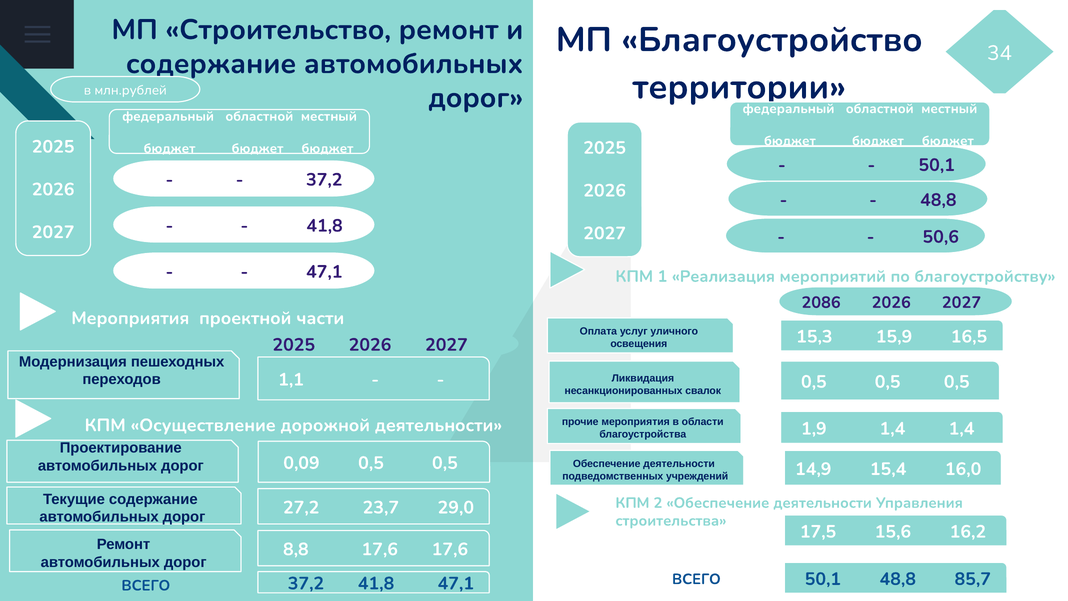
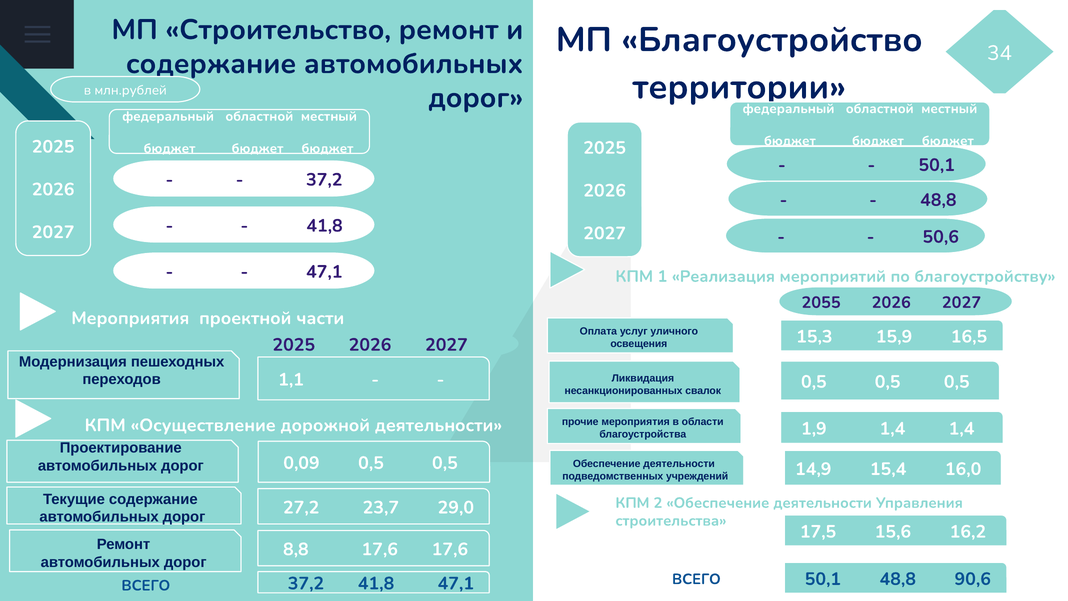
2086: 2086 -> 2055 (821, 302)
85,7: 85,7 -> 90,6 (973, 579)
